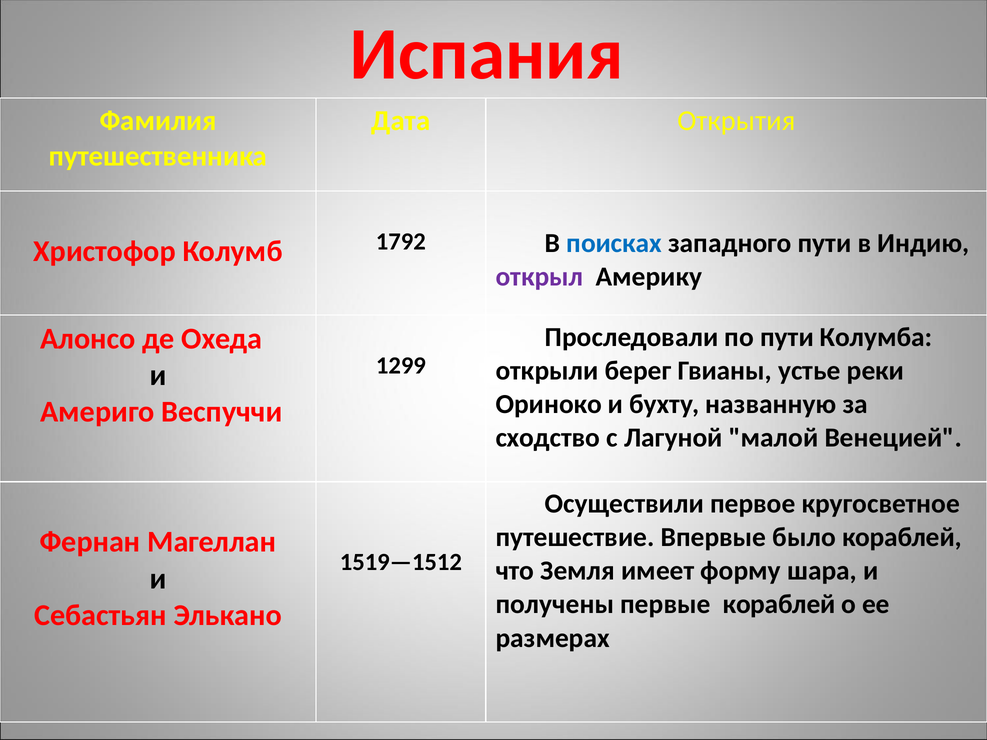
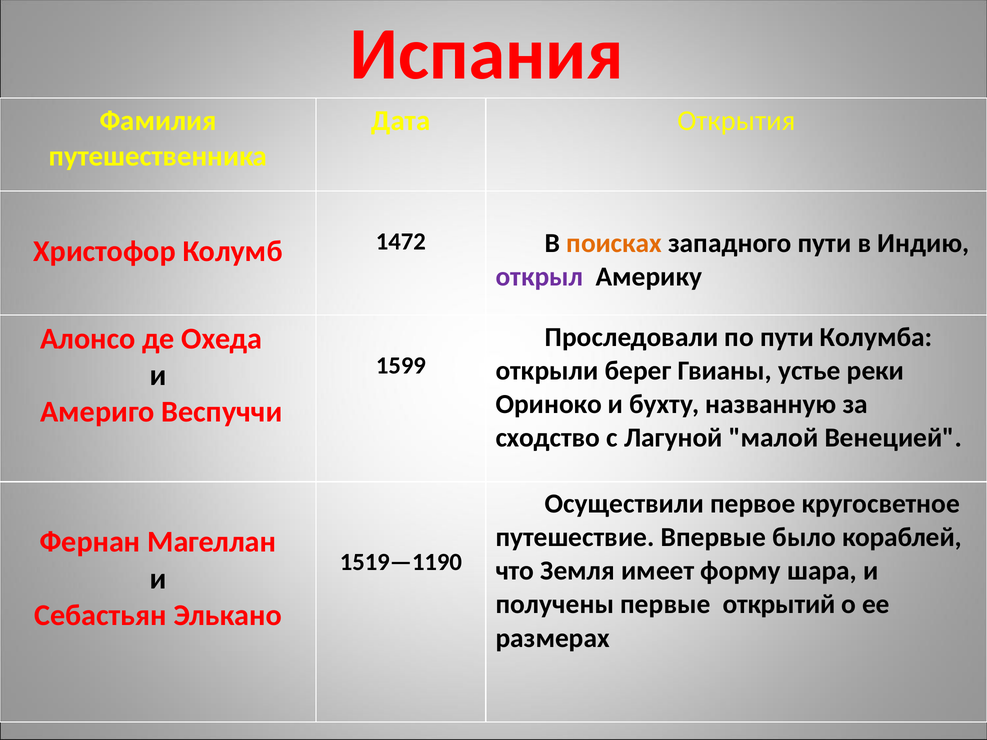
1792: 1792 -> 1472 (401, 241)
поисках colour: blue -> orange (614, 243)
1299: 1299 -> 1599 (401, 366)
1519—1512: 1519—1512 -> 1519—1190 (401, 562)
первые кораблей: кораблей -> открытий (779, 605)
